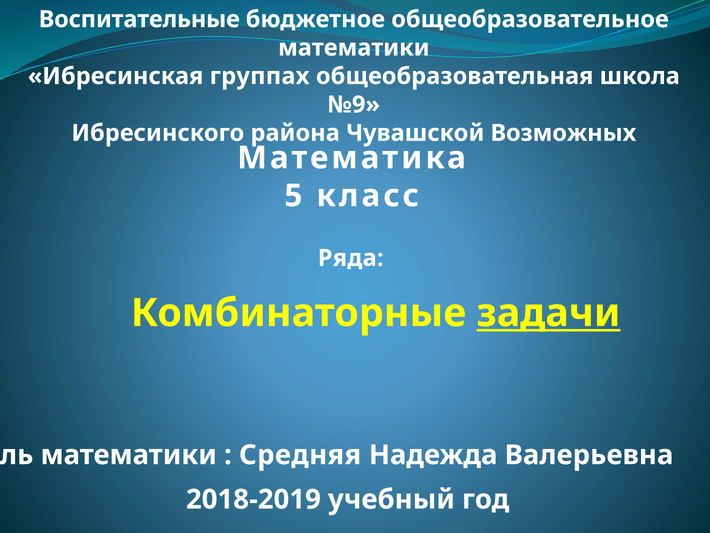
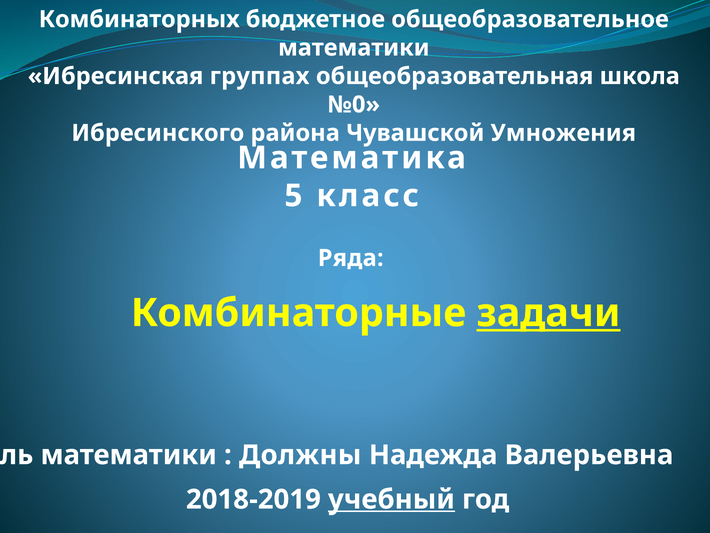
Воспитательные: Воспитательные -> Комбинаторных (139, 19)
№9: №9 -> №0 (354, 105)
Возможных: Возможных -> Умножения (563, 133)
Средняя: Средняя -> Должны (300, 455)
учебный underline: none -> present (391, 499)
